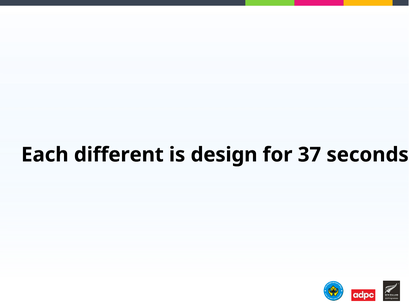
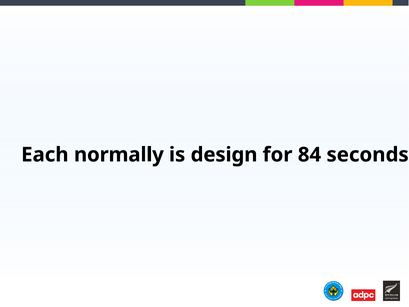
different: different -> normally (119, 155)
37: 37 -> 84 (309, 155)
